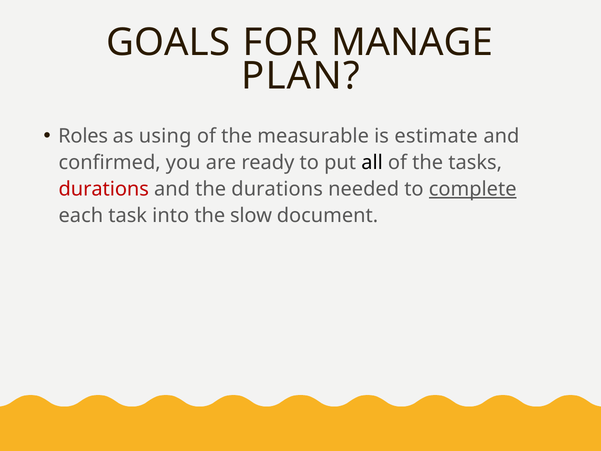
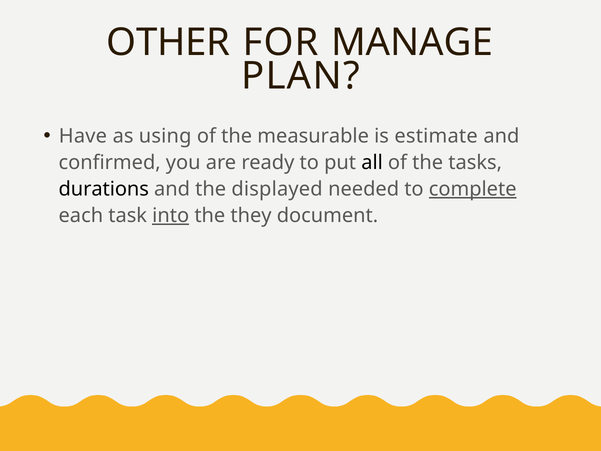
GOALS: GOALS -> OTHER (168, 43)
Roles: Roles -> Have (83, 136)
durations colour: red -> black (104, 189)
the durations: durations -> displayed (277, 189)
into underline: none -> present (171, 215)
slow: slow -> they (251, 215)
